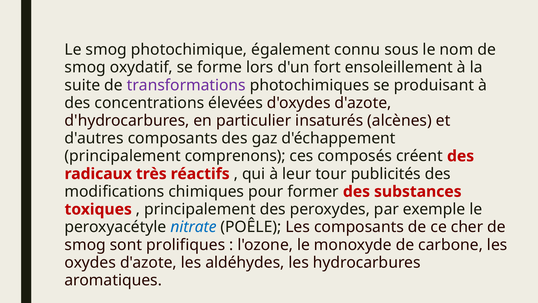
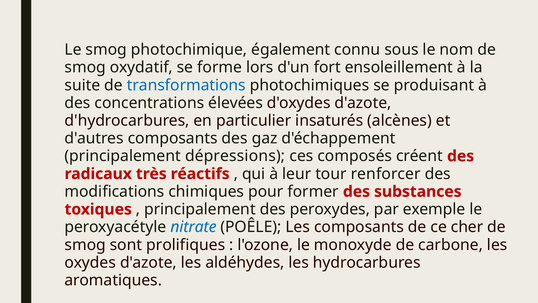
transformations colour: purple -> blue (186, 85)
comprenons: comprenons -> dépressions (235, 156)
publicités: publicités -> renforcer (386, 174)
